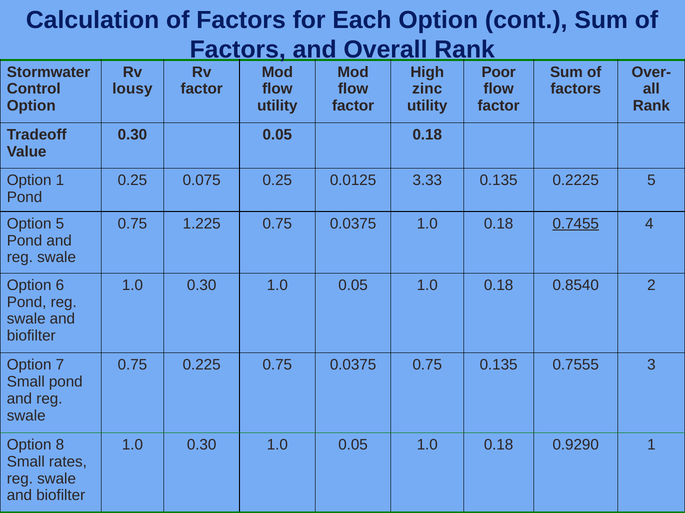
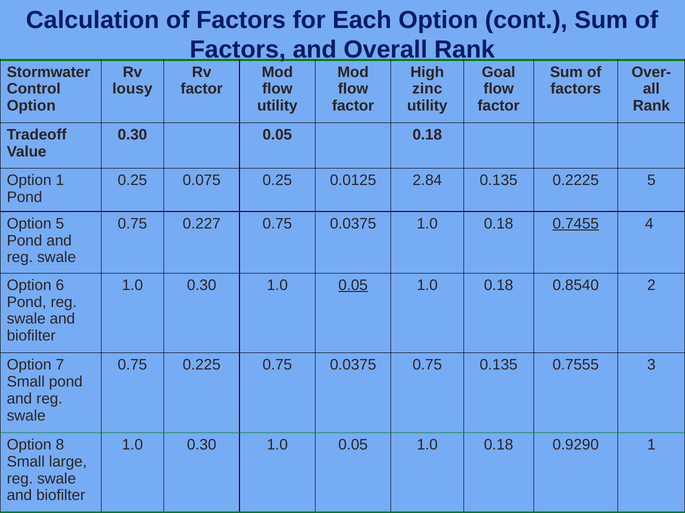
Poor: Poor -> Goal (499, 72)
3.33: 3.33 -> 2.84 (427, 181)
1.225: 1.225 -> 0.227 (202, 224)
0.05 underline: none -> present (353, 286)
rates: rates -> large (68, 462)
